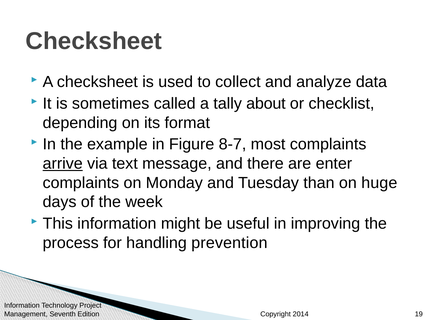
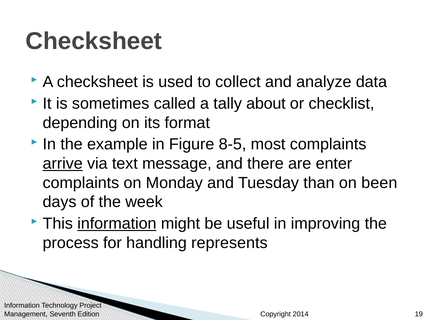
8-7: 8-7 -> 8-5 (233, 144)
huge: huge -> been (379, 183)
information underline: none -> present (117, 224)
prevention: prevention -> represents (229, 243)
